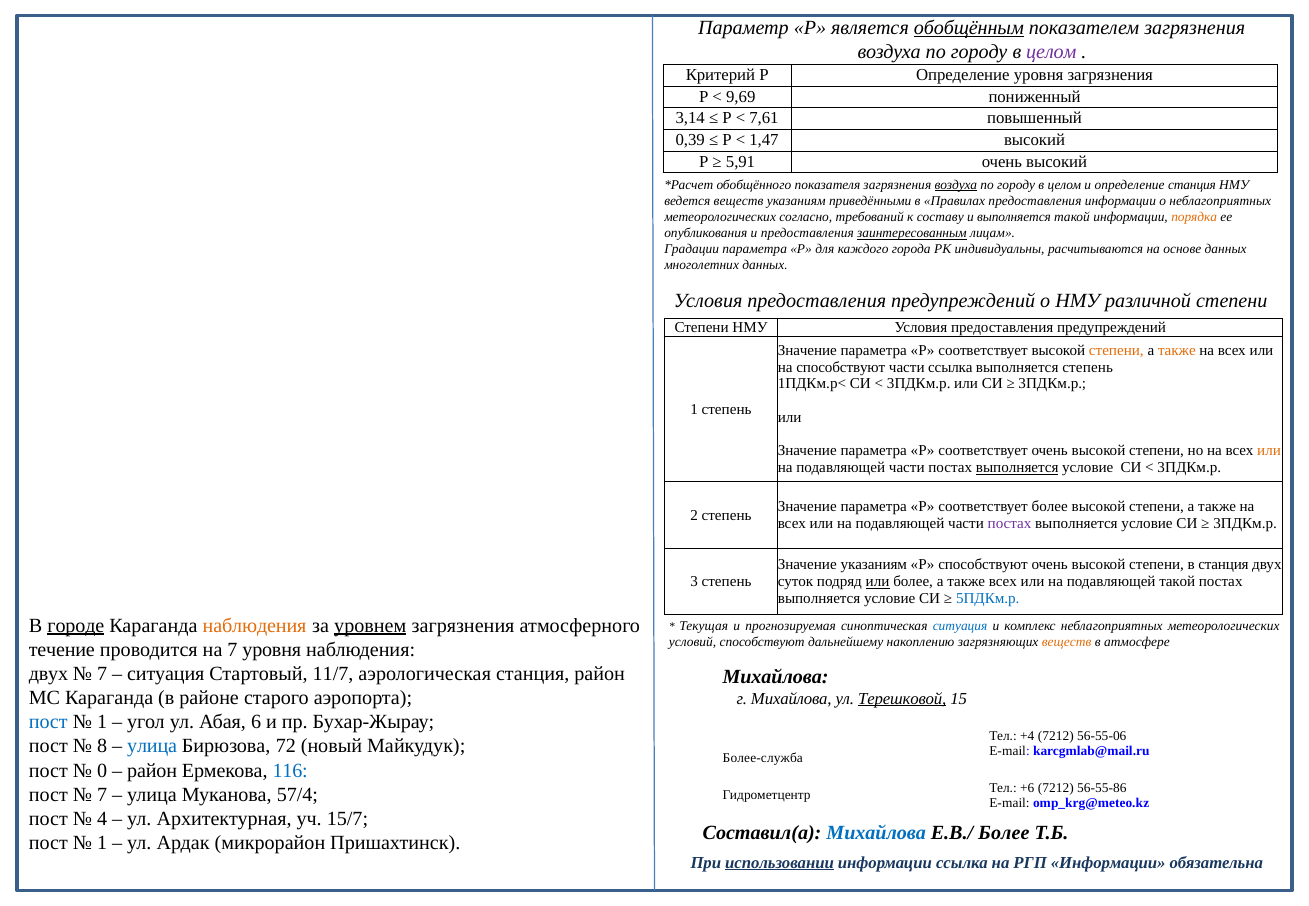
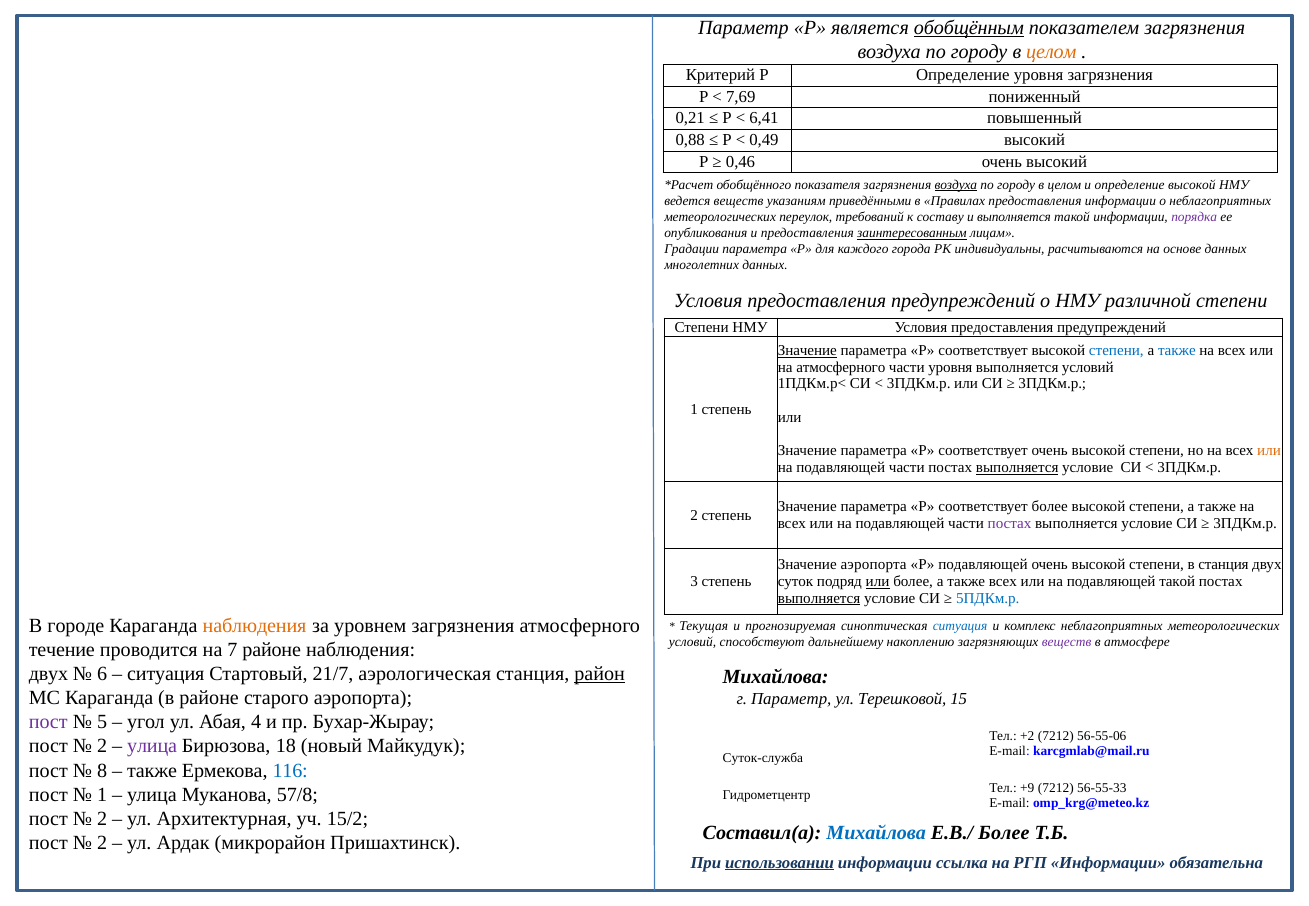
целом colour: purple -> orange (1051, 52)
9,69: 9,69 -> 7,69 (741, 97)
3,14: 3,14 -> 0,21 (690, 118)
7,61: 7,61 -> 6,41 (764, 118)
0,39: 0,39 -> 0,88 (690, 140)
1,47: 1,47 -> 0,49 (764, 140)
5,91: 5,91 -> 0,46 (741, 162)
определение станция: станция -> высокой (1192, 185)
согласно: согласно -> переулок (806, 217)
порядка colour: orange -> purple (1194, 217)
Значение underline: none -> present (807, 351)
степени colour: orange -> blue (1116, 351)
также colour: orange -> blue (1177, 351)
на способствуют: способствуют -> атмосферного (841, 367)
части ссылка: ссылка -> уровня (950, 367)
выполняется степень: степень -> условий (1088, 367)
Значение указаниям: указаниям -> аэропорта (874, 565)
Р способствуют: способствуют -> подавляющей (983, 565)
выполняется underline: none -> present (819, 598)
городе underline: present -> none (76, 626)
уровнем underline: present -> none (370, 626)
веществ colour: orange -> purple (1067, 643)
7 уровня: уровня -> районе (272, 650)
7: 7 -> 6 (102, 674)
11/7: 11/7 -> 21/7 (333, 674)
район underline: none -> present (600, 674)
г Михайлова: Михайлова -> Параметр (791, 699)
Терешковой underline: present -> none (902, 699)
пост colour: blue -> purple (48, 722)
1: 1 -> 5 (102, 722)
6: 6 -> 4 (256, 722)
+4: +4 -> +2 (1027, 736)
8: 8 -> 2 (102, 746)
улица colour: blue -> purple (152, 746)
72: 72 -> 18 (286, 746)
Более-служба: Более-служба -> Суток-служба (763, 758)
0: 0 -> 8 (102, 771)
район: район -> также (152, 771)
+6: +6 -> +9 (1027, 788)
56-55-86: 56-55-86 -> 56-55-33 (1102, 788)
7: 7 -> 1 (102, 795)
57/4: 57/4 -> 57/8 (297, 795)
4: 4 -> 2 (102, 819)
15/7: 15/7 -> 15/2 (347, 819)
1: 1 -> 2 (102, 843)
